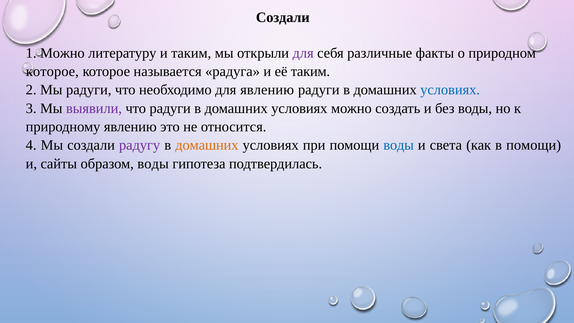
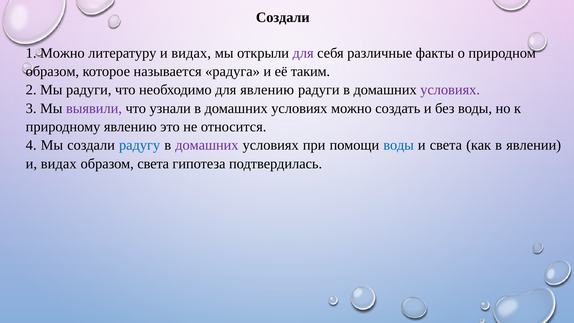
литературу и таким: таким -> видах (191, 53)
которое: которое -> образом (52, 71)
условиях colour: blue -> purple (450, 90)
что радуги: радуги -> узнали (170, 108)
радугу colour: purple -> blue (140, 145)
домашних colour: orange -> purple (207, 145)
в помощи: помощи -> явлении (534, 145)
сайты: сайты -> видах (59, 164)
образом воды: воды -> света (153, 164)
